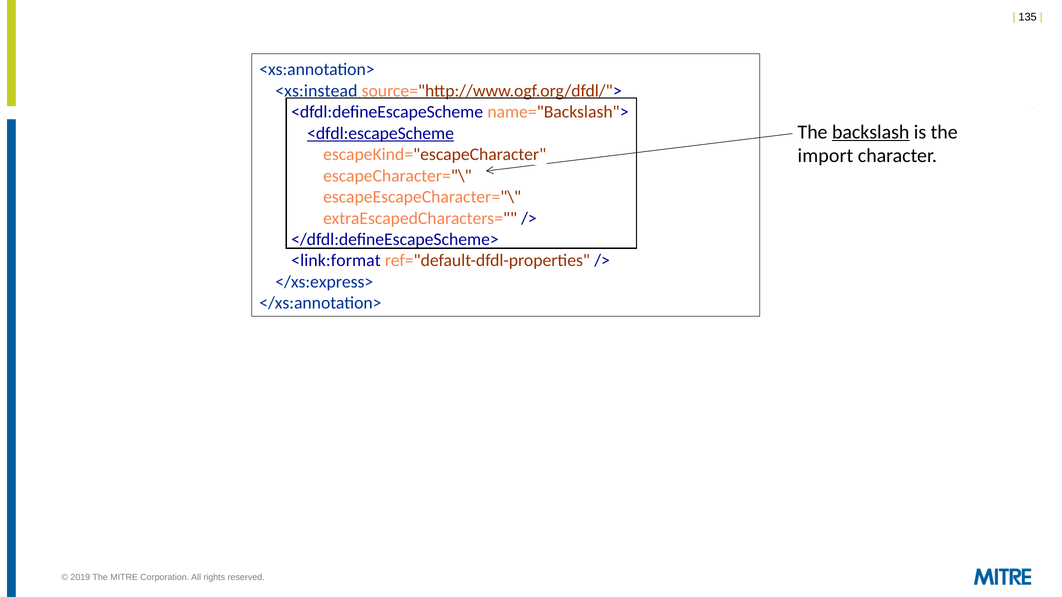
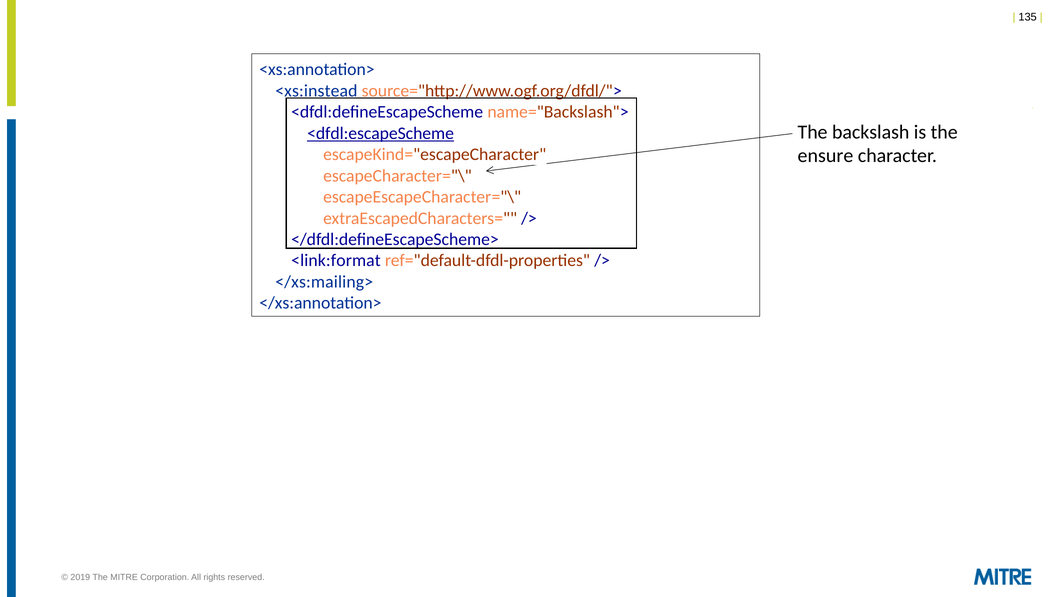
backslash underline: present -> none (871, 132)
import: import -> ensure (825, 156)
</xs:express>: </xs:express> -> </xs:mailing> (324, 282)
